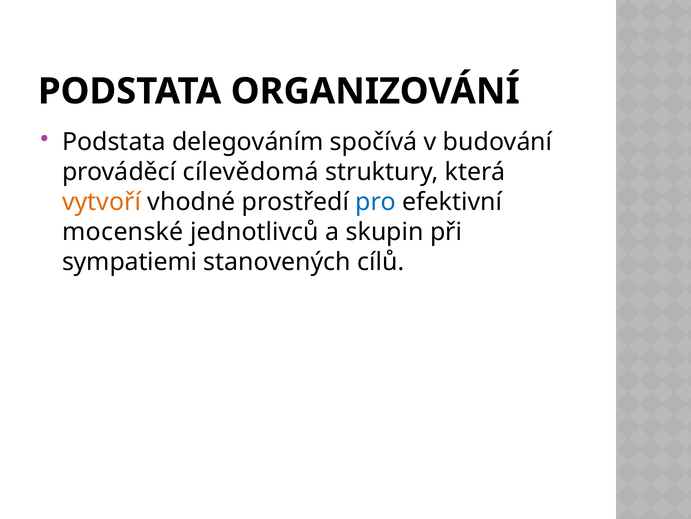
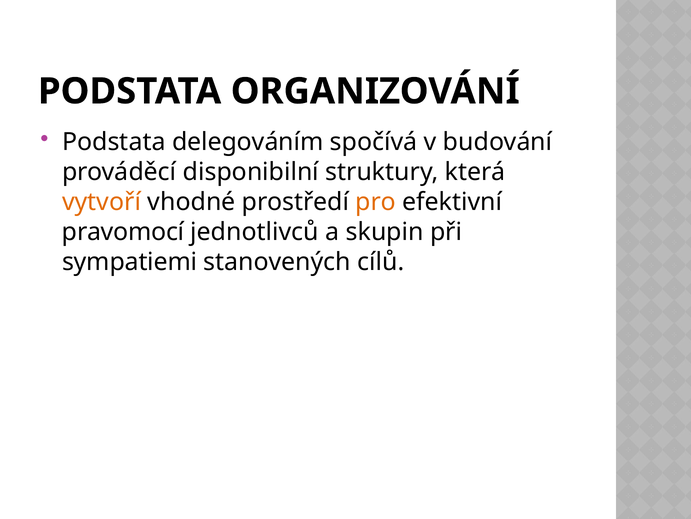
cílevědomá: cílevědomá -> disponibilní (251, 172)
pro colour: blue -> orange (376, 202)
mocenské: mocenské -> pravomocí (123, 232)
